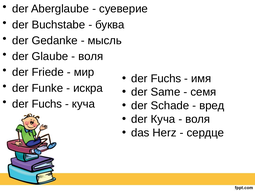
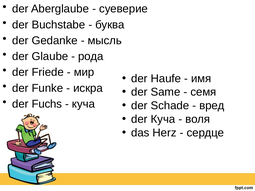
воля: воля -> рода (91, 56)
Fuchs: Fuchs -> Haufe (166, 79)
